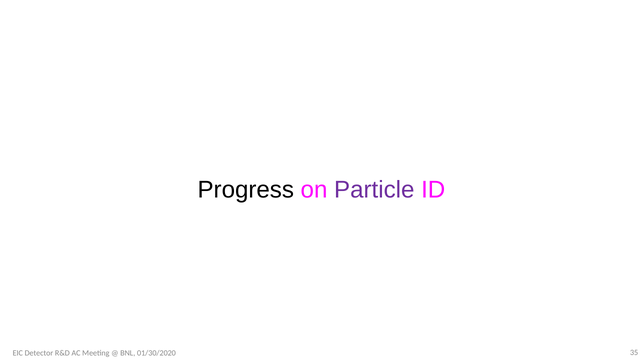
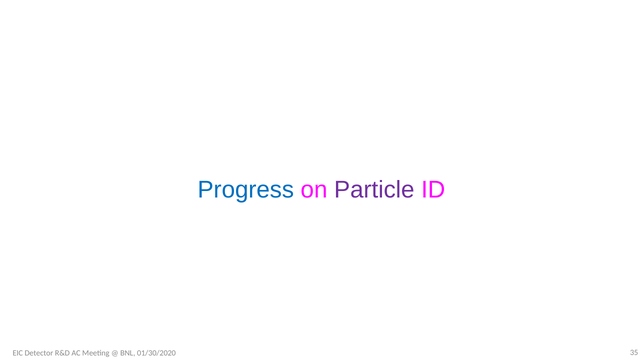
Progress colour: black -> blue (246, 190)
